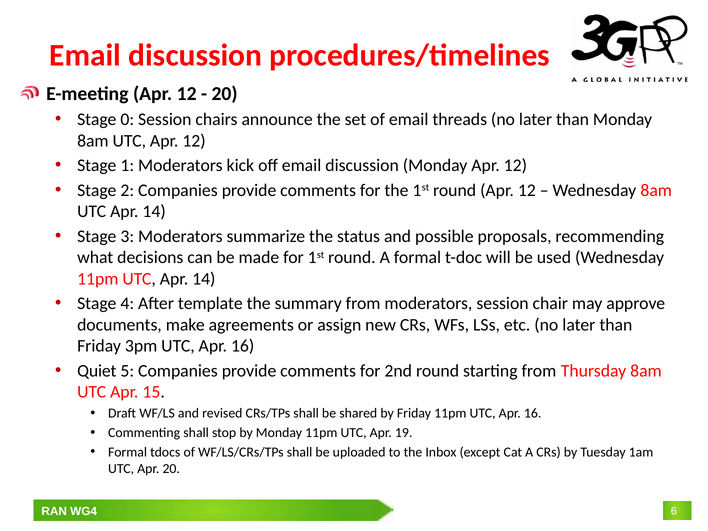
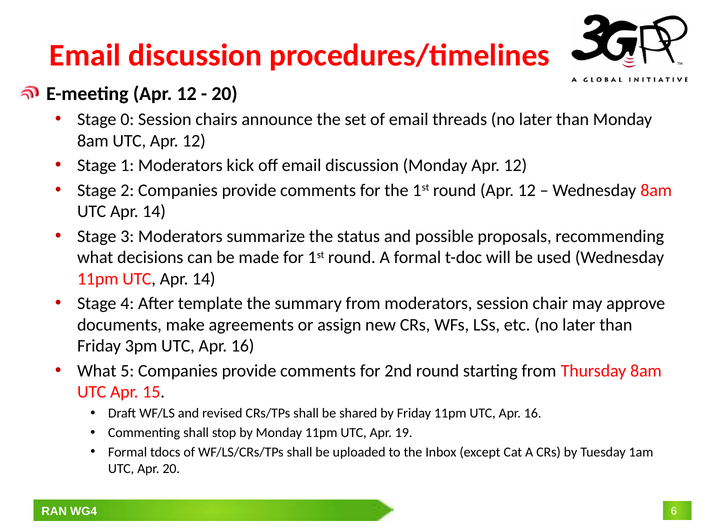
Quiet: Quiet -> What (97, 371)
